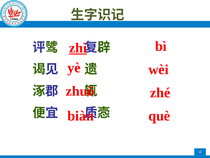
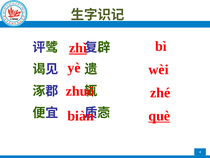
què underline: none -> present (159, 116)
